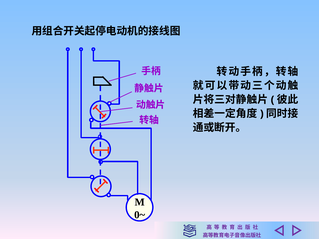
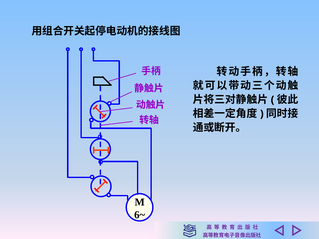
0~: 0~ -> 6~ (140, 215)
